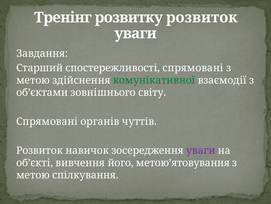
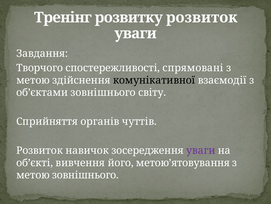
Старший: Старший -> Творчого (40, 68)
комунікативної colour: green -> black (154, 80)
Спрямовані: Спрямовані -> Сприйняття (47, 121)
метою спілкування: спілкування -> зовнішнього (85, 174)
